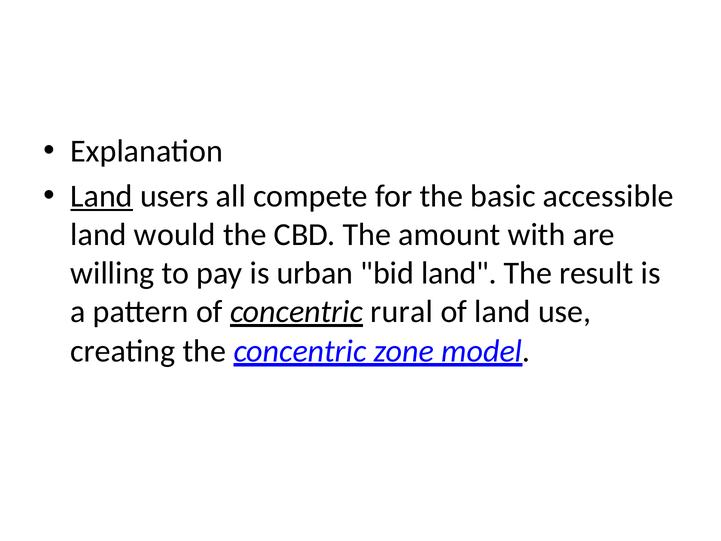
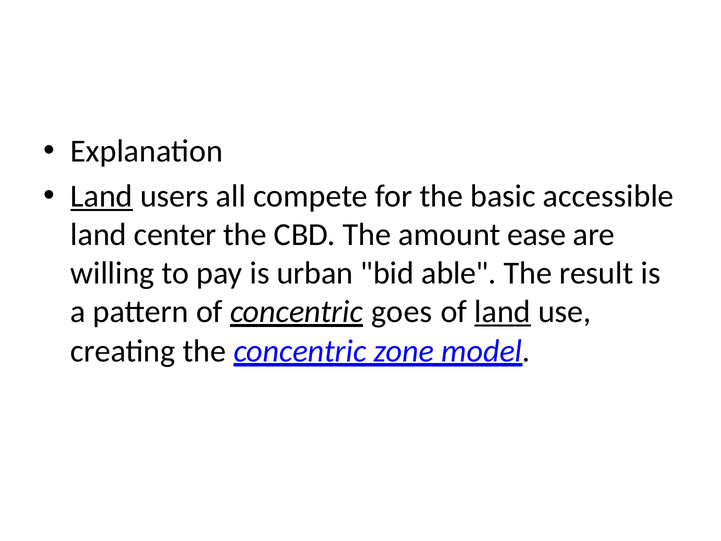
would: would -> center (175, 235)
with: with -> ease (537, 235)
bid land: land -> able (459, 273)
rural: rural -> goes (402, 312)
land underline: none -> present (503, 312)
